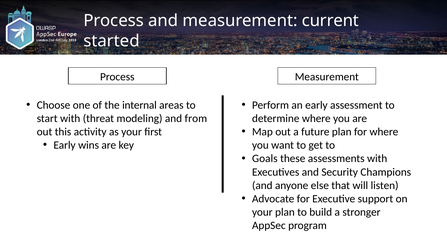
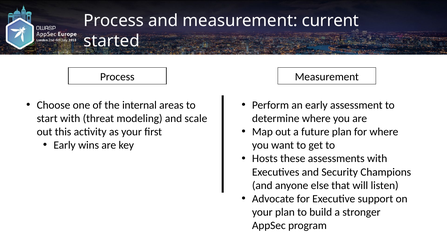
from: from -> scale (196, 119)
Goals: Goals -> Hosts (265, 159)
